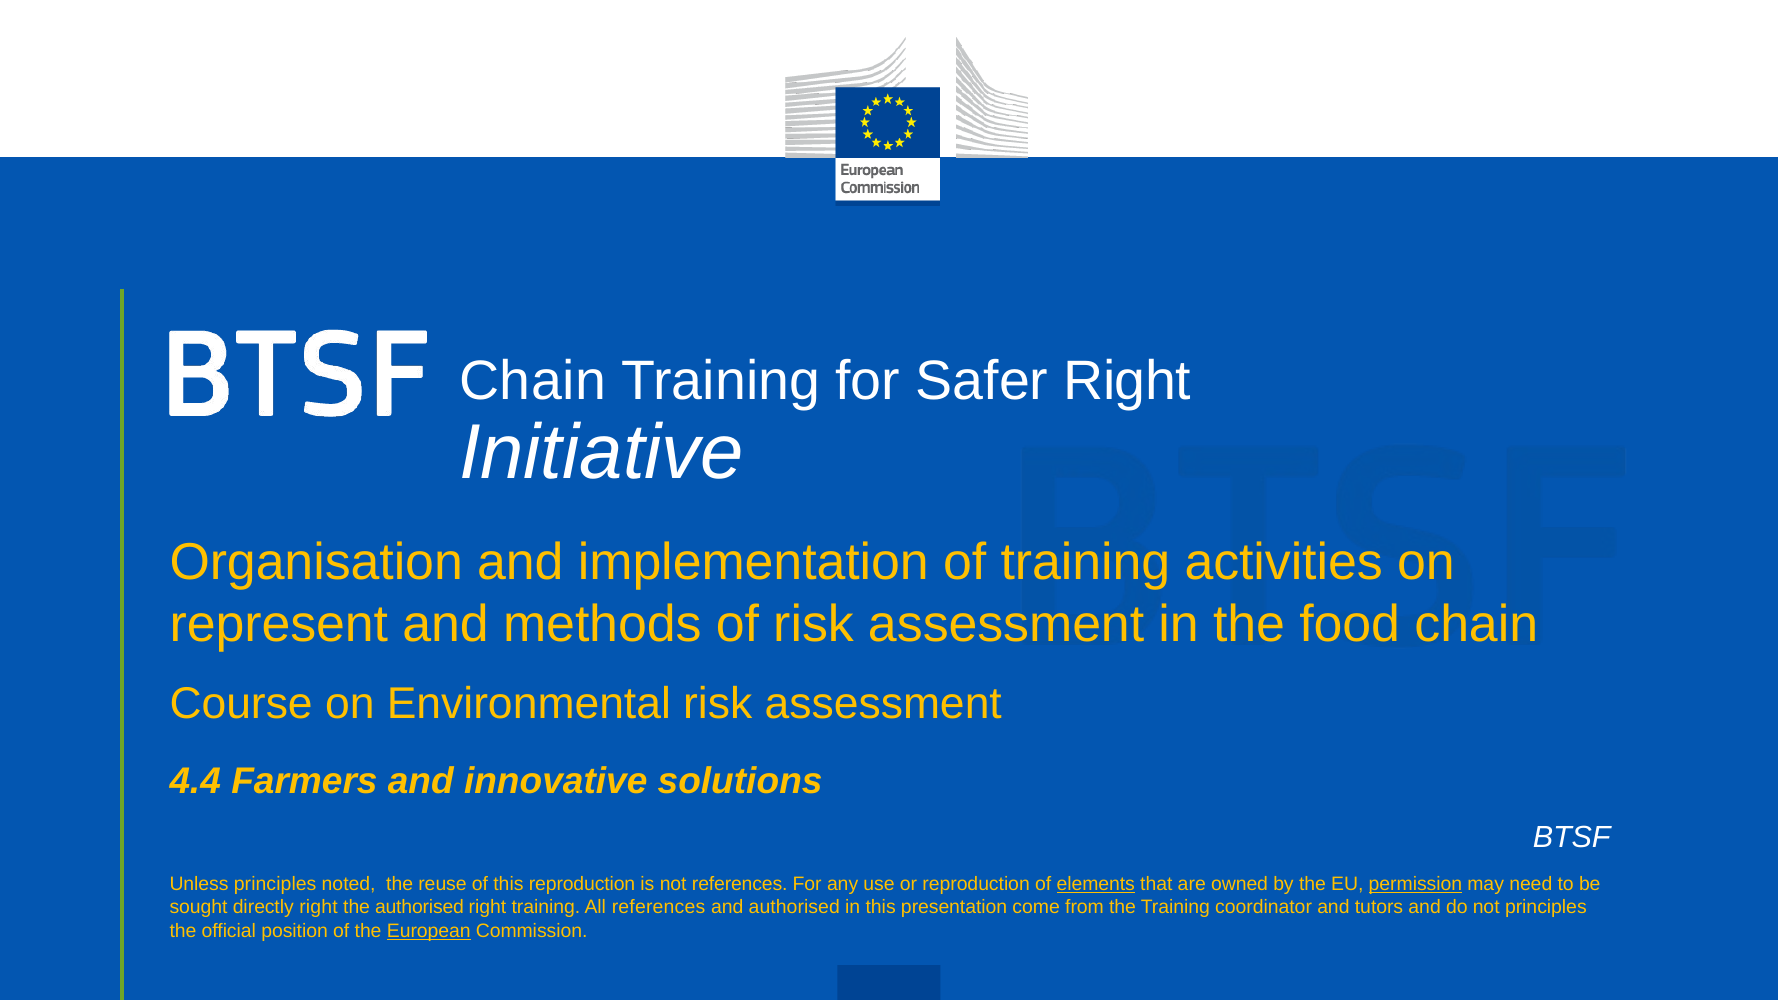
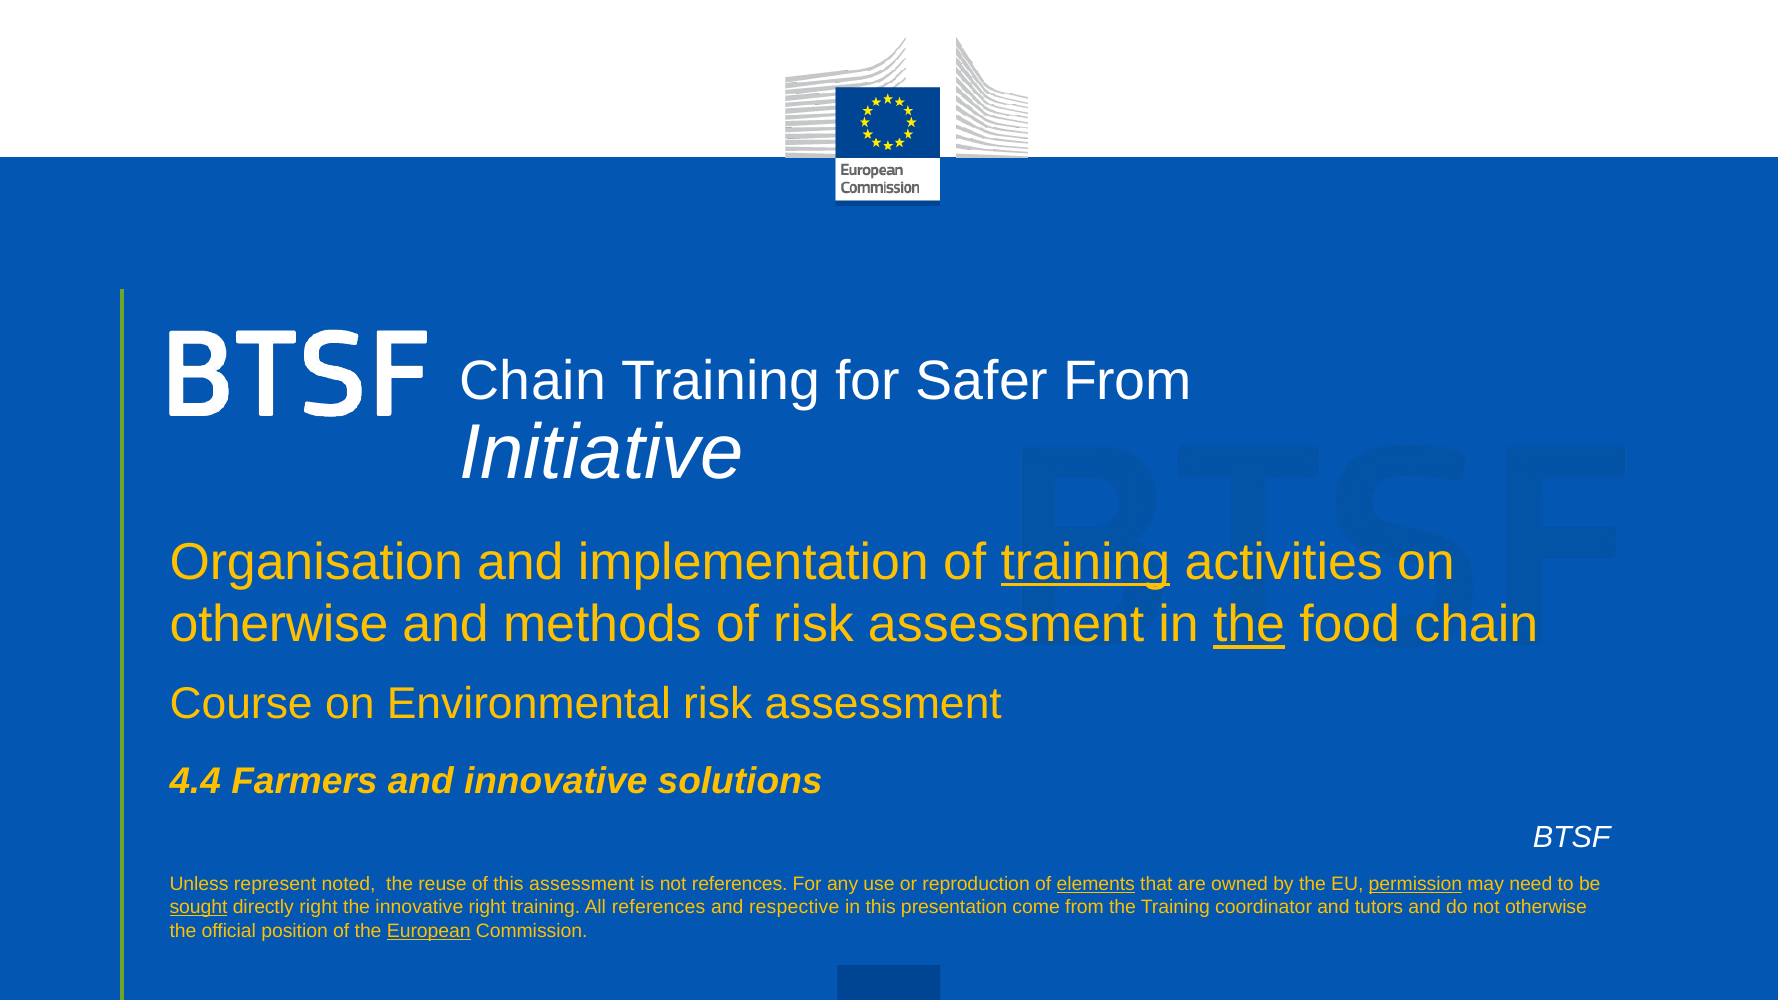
Safer Right: Right -> From (1127, 381)
training underline: none -> present (1085, 562)
represent: represent -> otherwise (279, 625)
the underline: none -> present (1249, 625)
Unless principles: principles -> represent (275, 884)
this reproduction: reproduction -> assessment (582, 884)
sought underline: none -> present (199, 908)
the authorised: authorised -> innovative (419, 908)
and authorised: authorised -> respective (794, 908)
not principles: principles -> otherwise (1546, 908)
